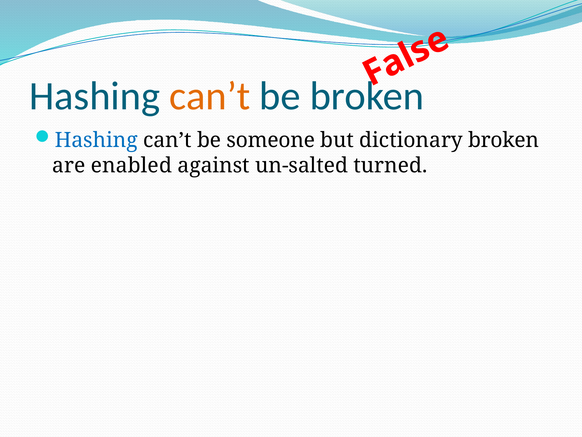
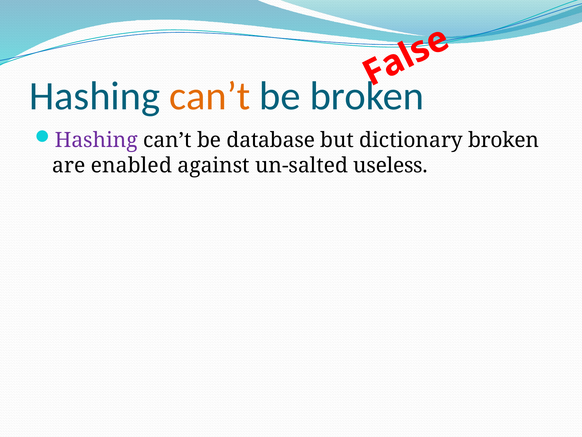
Hashing colour: blue -> purple (96, 140)
someone: someone -> database (271, 140)
turned: turned -> useless (391, 165)
